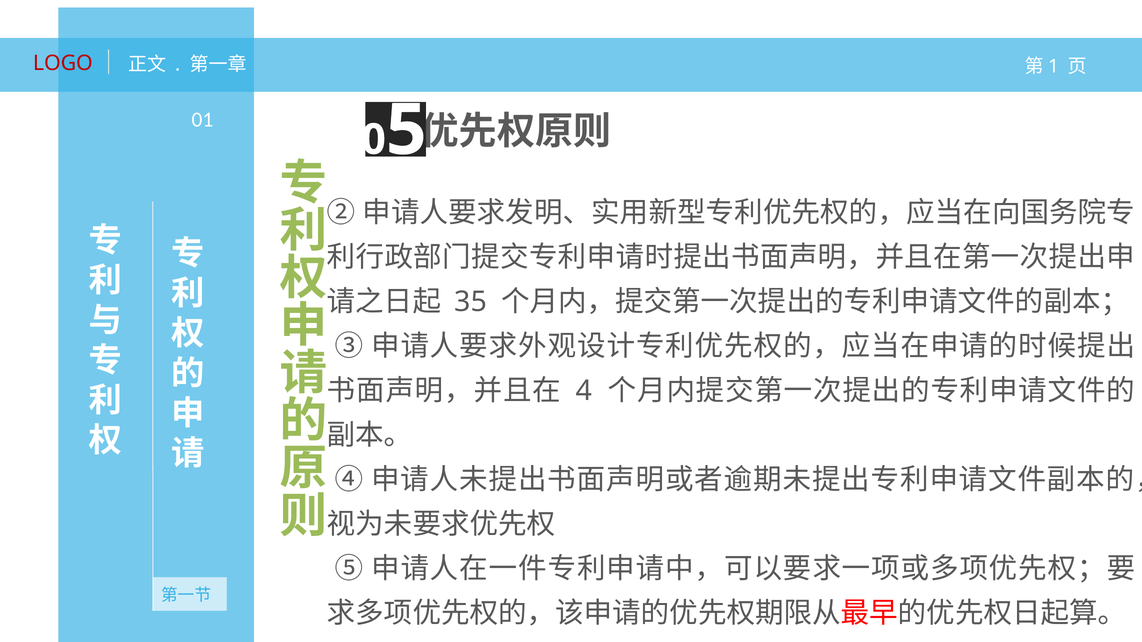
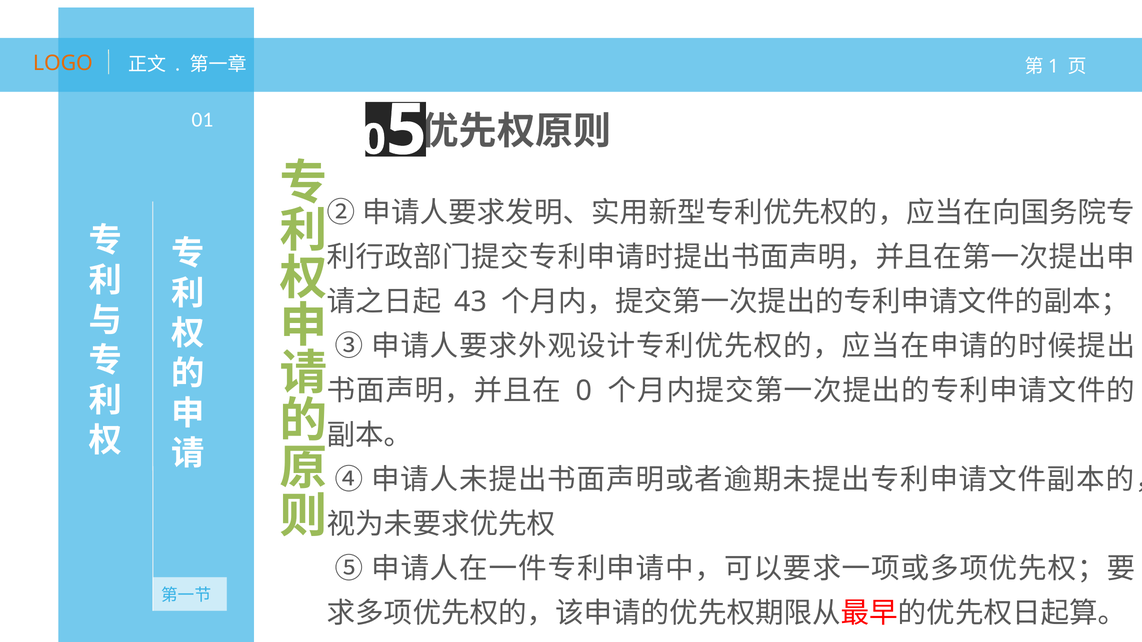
LOGO colour: red -> orange (63, 63)
35: 35 -> 43 (471, 302)
4: 4 -> 0 (584, 391)
